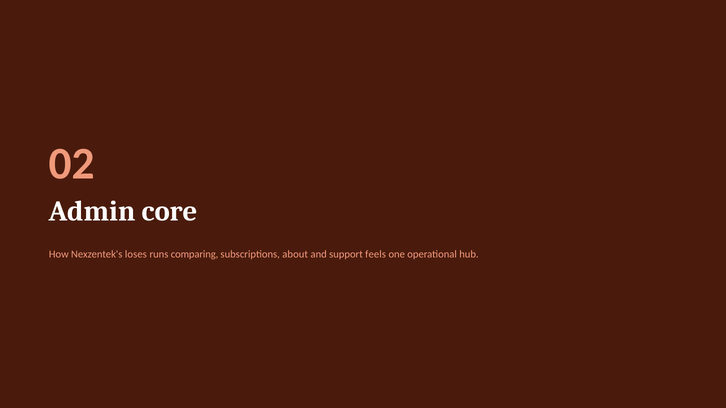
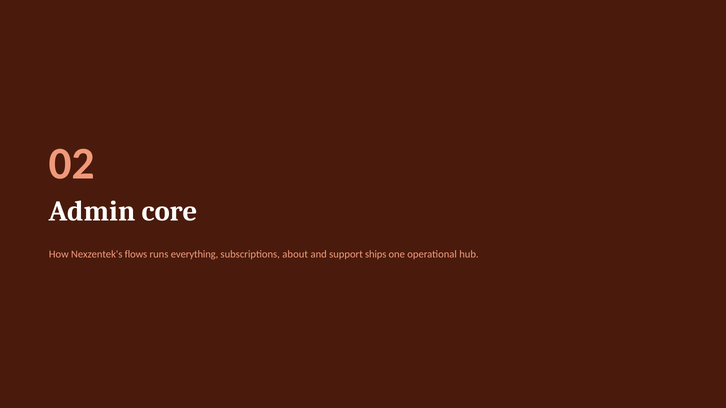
loses: loses -> flows (136, 255)
comparing: comparing -> everything (195, 255)
feels: feels -> ships (376, 255)
